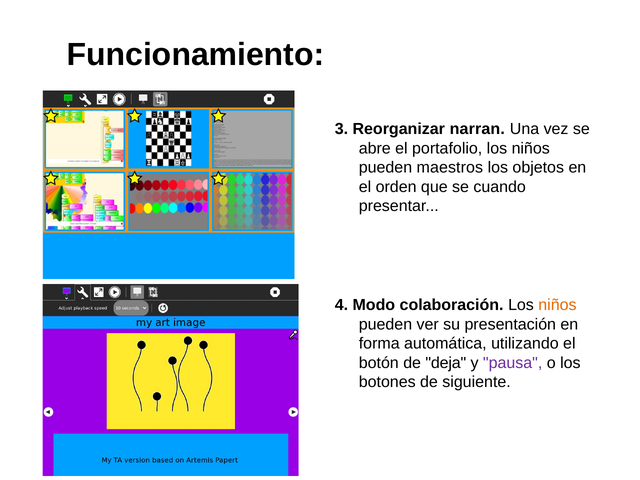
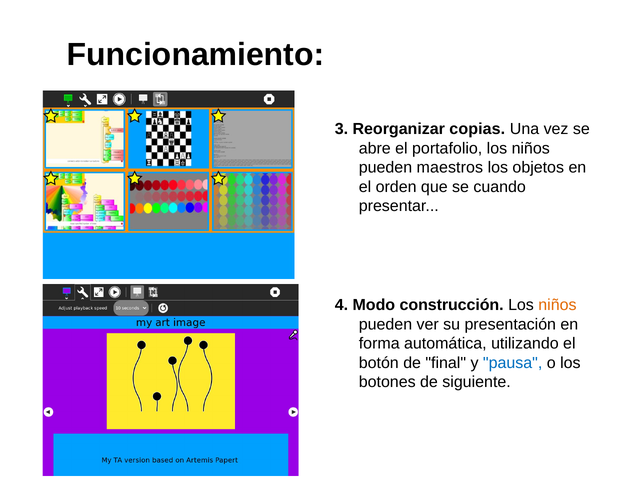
narran: narran -> copias (477, 129)
colaboración: colaboración -> construcción (452, 305)
deja: deja -> final (446, 363)
pausa colour: purple -> blue (513, 363)
